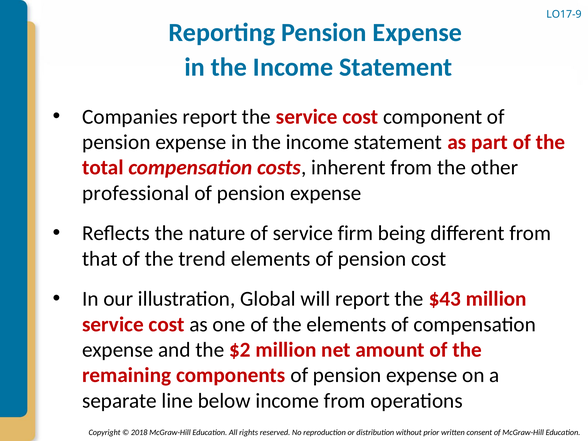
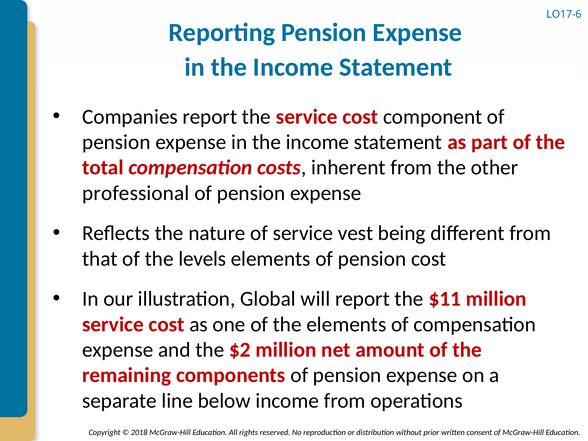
LO17-9: LO17-9 -> LO17-6 (564, 14)
firm: firm -> vest (356, 233)
trend: trend -> levels (202, 259)
$43: $43 -> $11 (445, 299)
